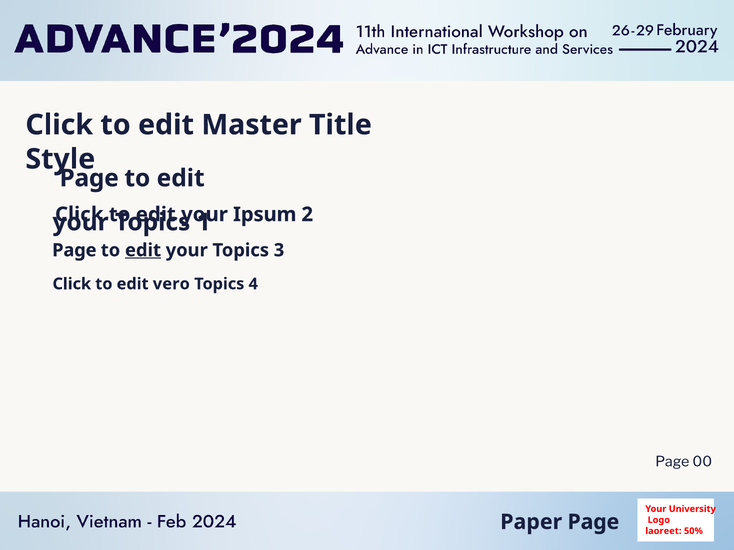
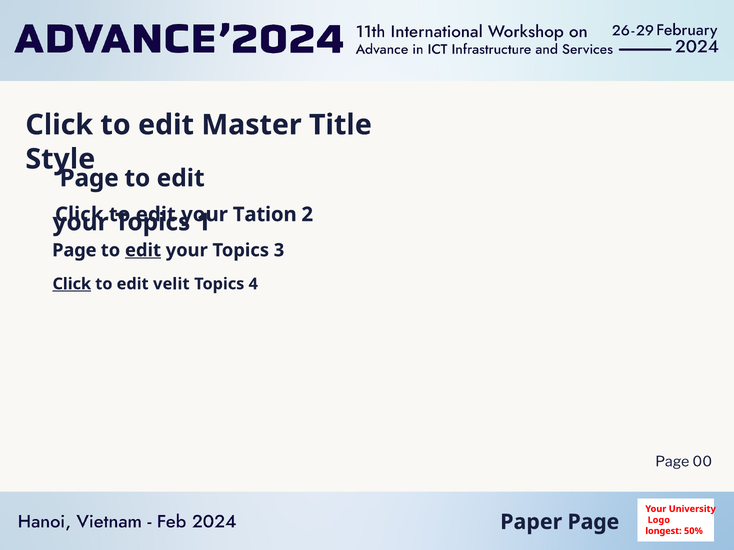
Ipsum: Ipsum -> Tation (265, 215)
Click underline: none -> present (72, 284)
vero: vero -> velit (171, 284)
laoreet: laoreet -> longest (663, 531)
